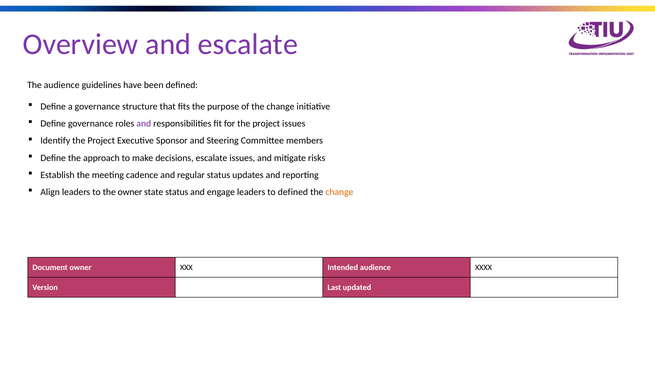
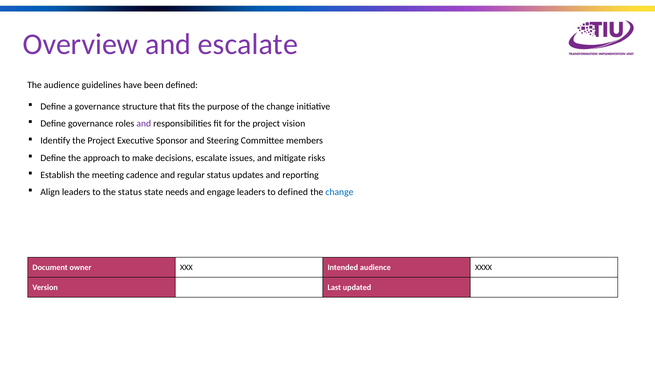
project issues: issues -> vision (294, 124)
the owner: owner -> status (130, 192)
state status: status -> needs (177, 192)
change colour: orange -> blue (339, 192)
